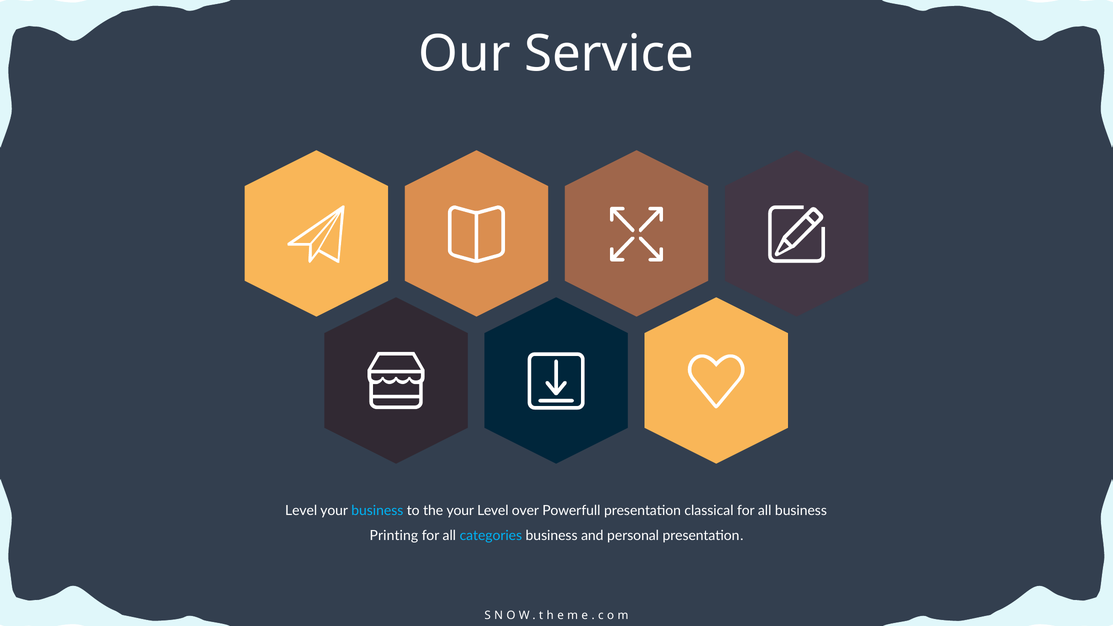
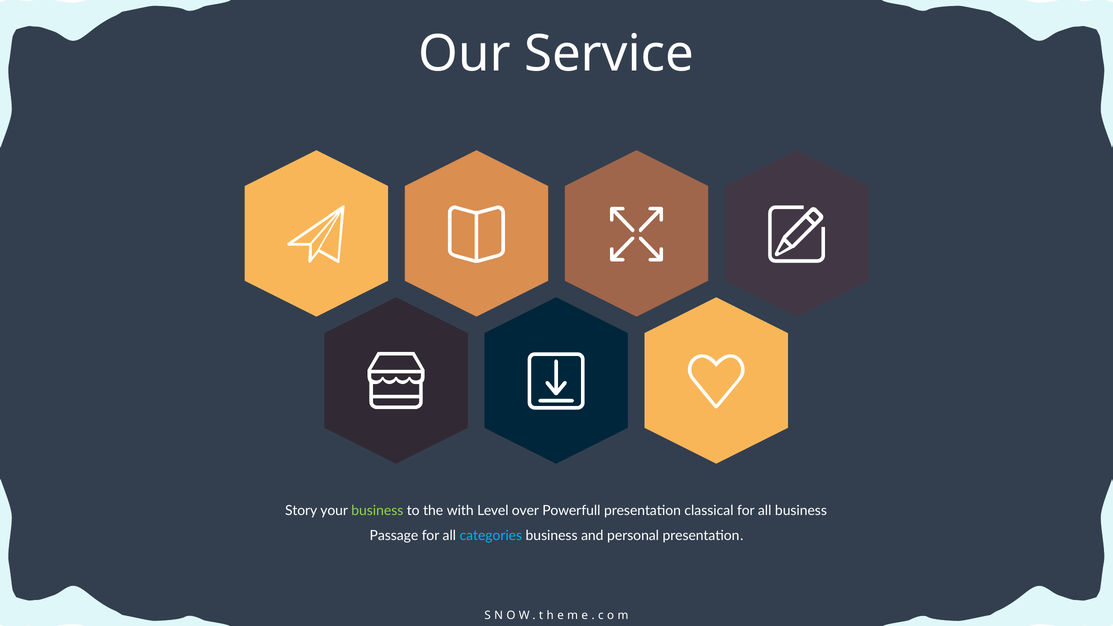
Level: Level -> Story (301, 511)
business colour: light blue -> light green (377, 511)
the your: your -> with (460, 511)
Printing: Printing -> Passage (394, 536)
